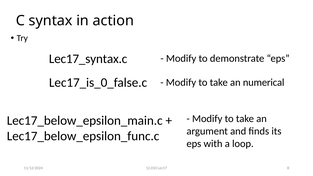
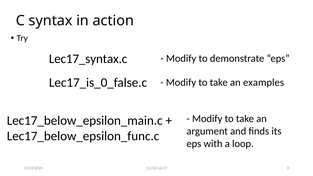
numerical: numerical -> examples (264, 82)
